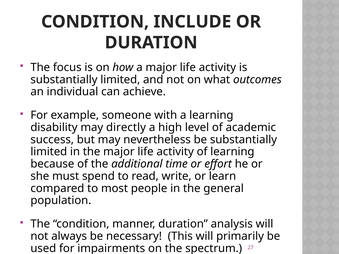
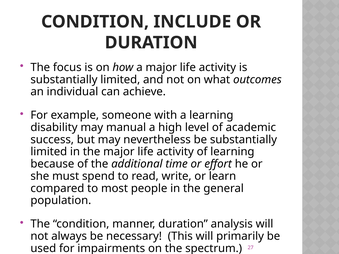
directly: directly -> manual (126, 128)
